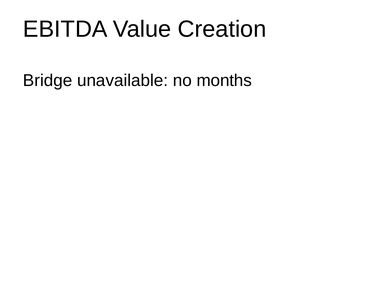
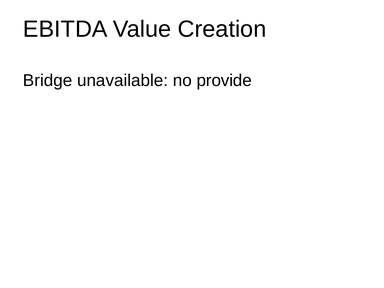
months: months -> provide (224, 81)
